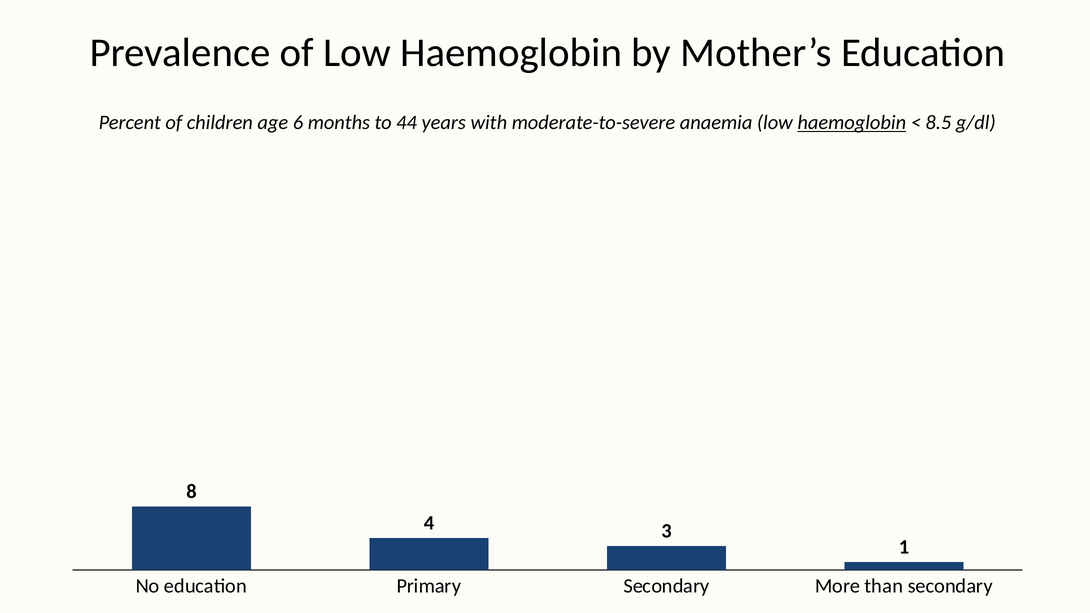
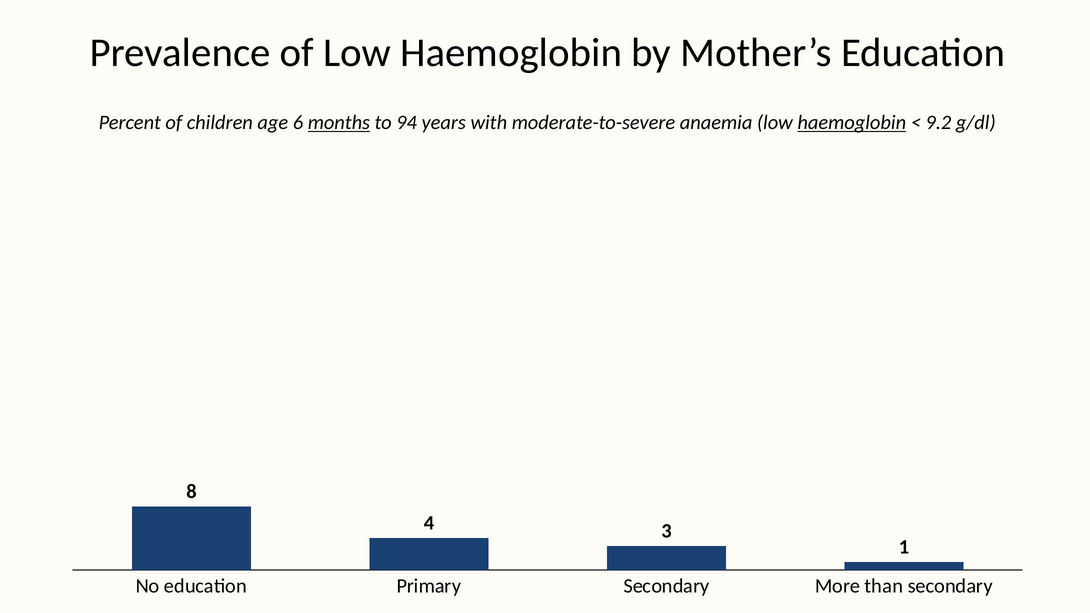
months underline: none -> present (339, 123)
44: 44 -> 94 (407, 123)
8.5: 8.5 -> 9.2 (938, 123)
